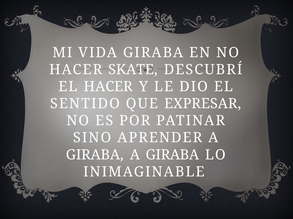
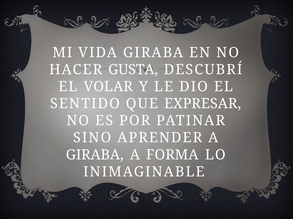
SKATE: SKATE -> GUSTA (133, 70)
EL HACER: HACER -> VOLAR (108, 87)
GIRABA: GIRABA -> FORMA (172, 155)
